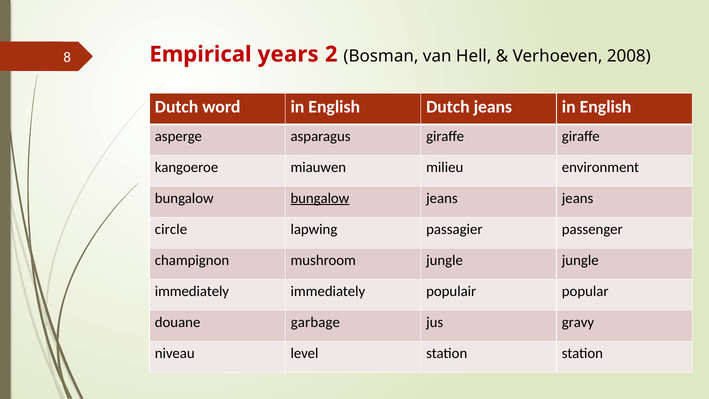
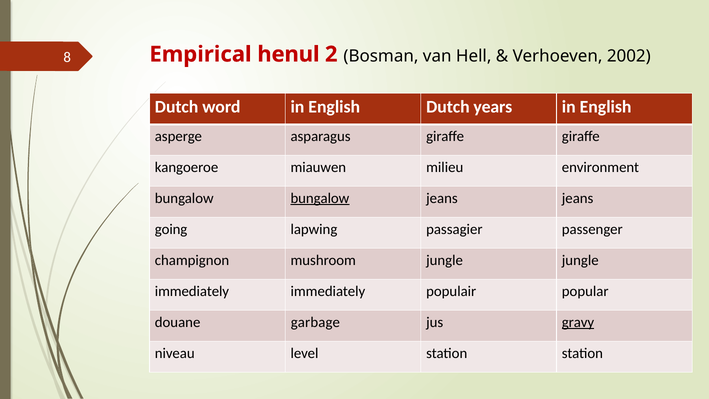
years: years -> henul (288, 54)
2008: 2008 -> 2002 (629, 56)
Dutch jeans: jeans -> years (493, 107)
circle: circle -> going (171, 229)
gravy underline: none -> present (578, 322)
